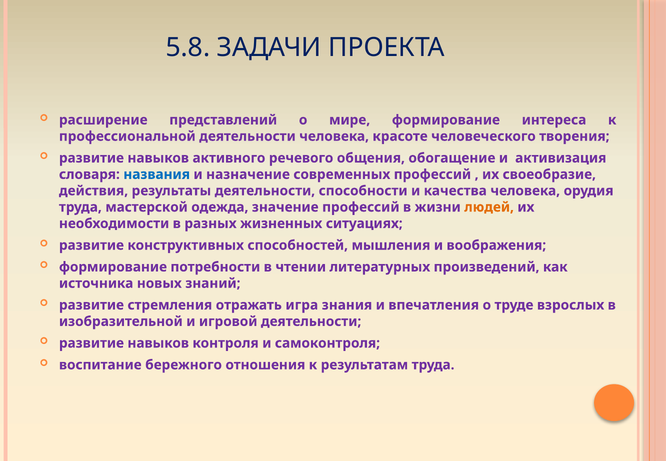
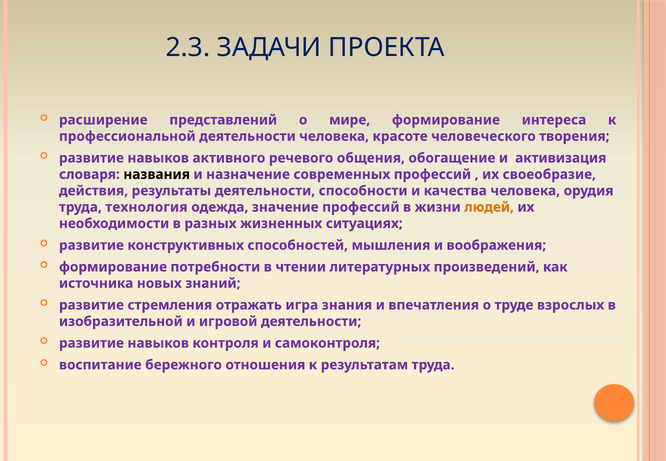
5.8: 5.8 -> 2.3 (188, 47)
названия colour: blue -> black (157, 174)
мастерской: мастерской -> технология (146, 207)
